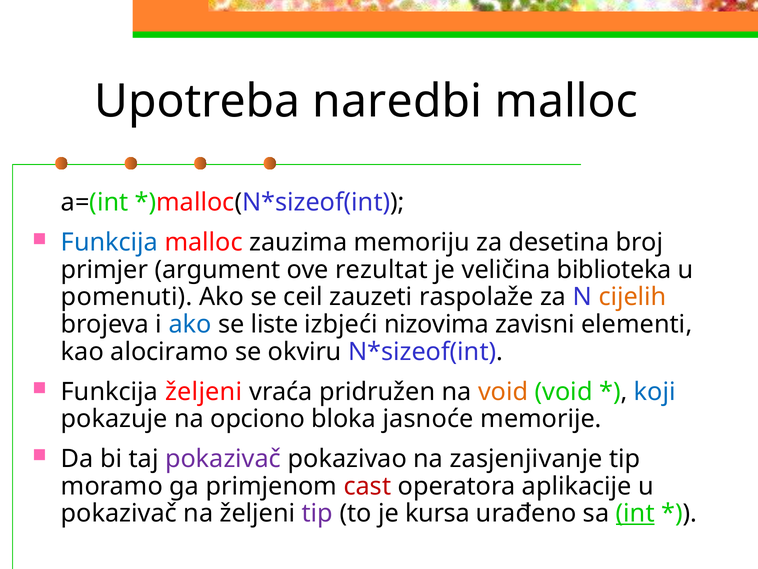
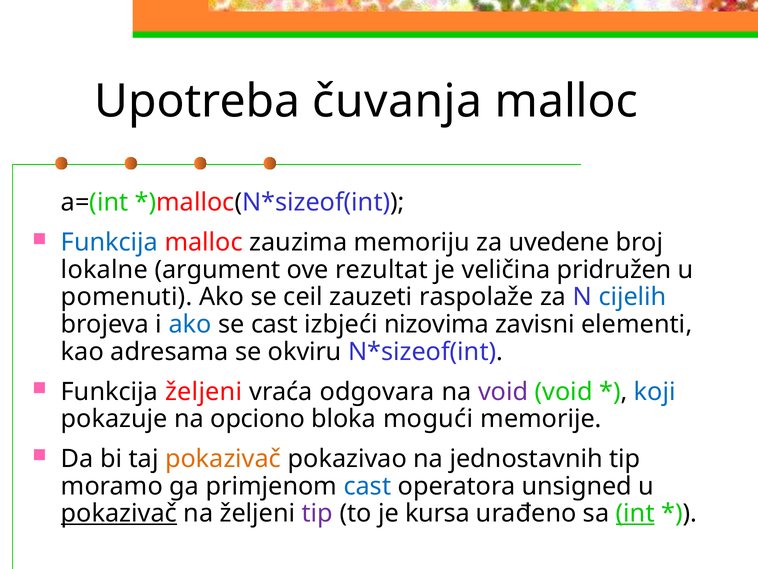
naredbi: naredbi -> čuvanja (397, 101)
desetina: desetina -> uvedene (559, 242)
primjer: primjer -> lokalne (104, 270)
biblioteka: biblioteka -> pridružen (614, 270)
cijelih colour: orange -> blue (633, 297)
se liste: liste -> cast (275, 324)
alociramo: alociramo -> adresama (169, 351)
pridružen: pridružen -> odgovara (377, 391)
void colour: orange -> purple (503, 391)
jasnoće: jasnoće -> mogući (428, 419)
pokazivač colour: purple -> orange (223, 458)
zasjenjivanje: zasjenjivanje -> jednostavnih (526, 458)
cast colour: red -> blue (367, 486)
aplikacije: aplikacije -> unsigned (577, 486)
pokazivač underline: none -> present (119, 513)
